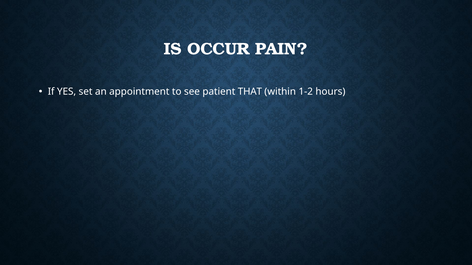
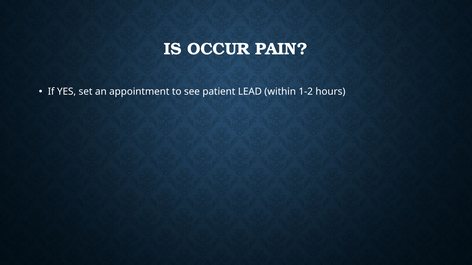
THAT: THAT -> LEAD (250, 92)
